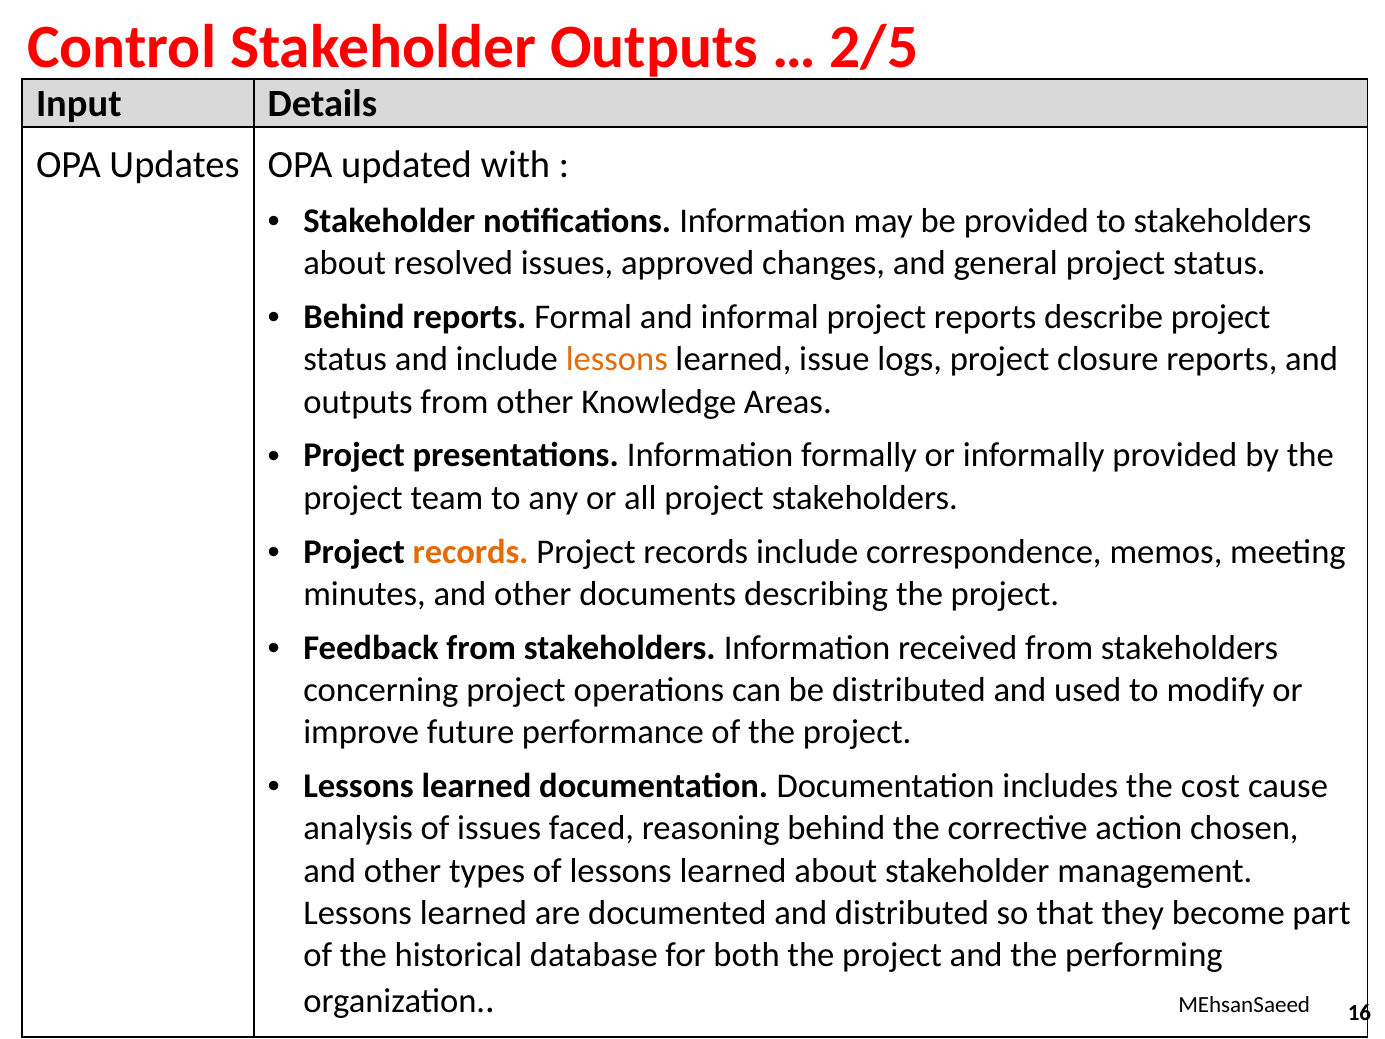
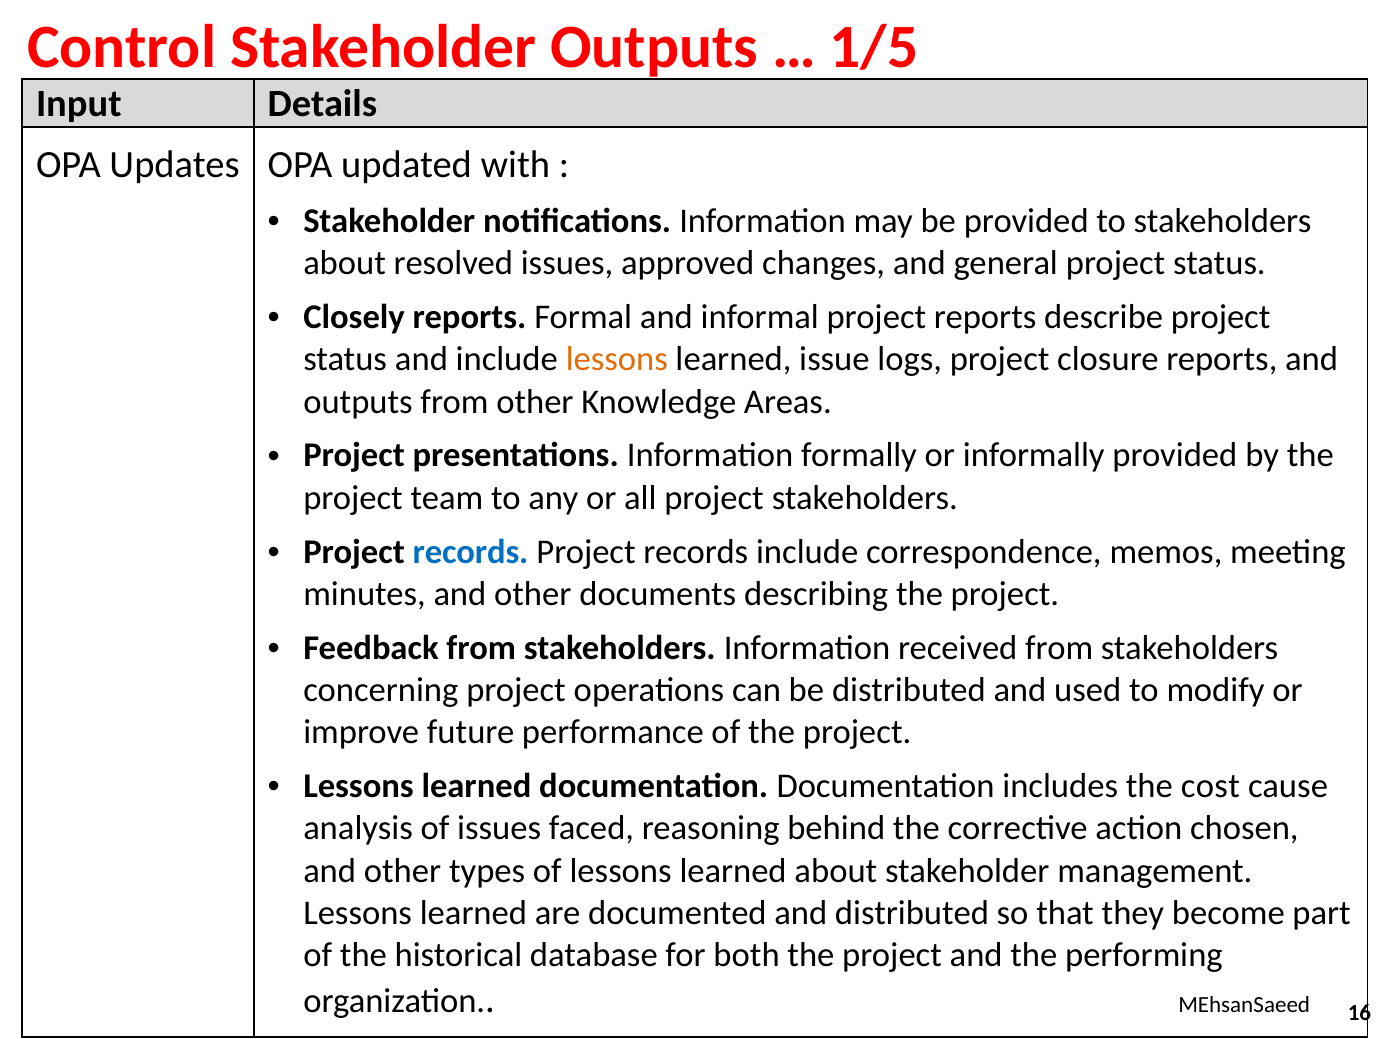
2/5: 2/5 -> 1/5 (874, 47)
Behind: Behind -> Closely (354, 317)
records colour: orange -> blue (471, 552)
